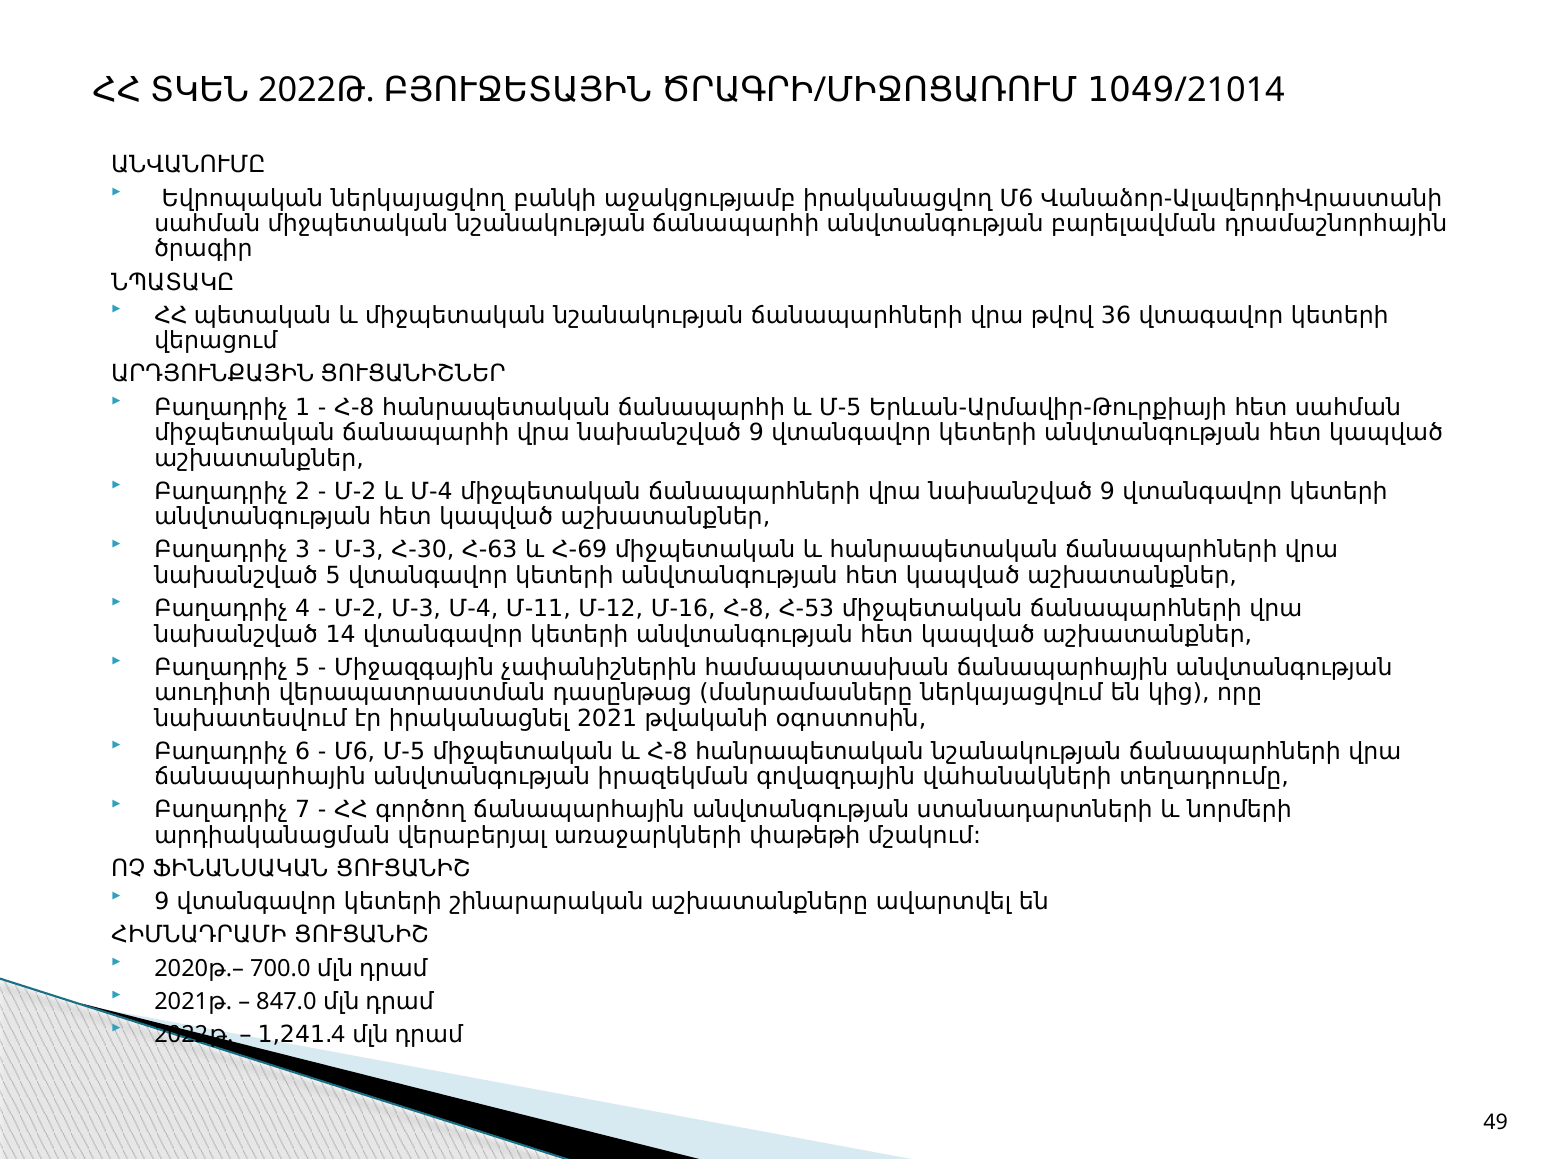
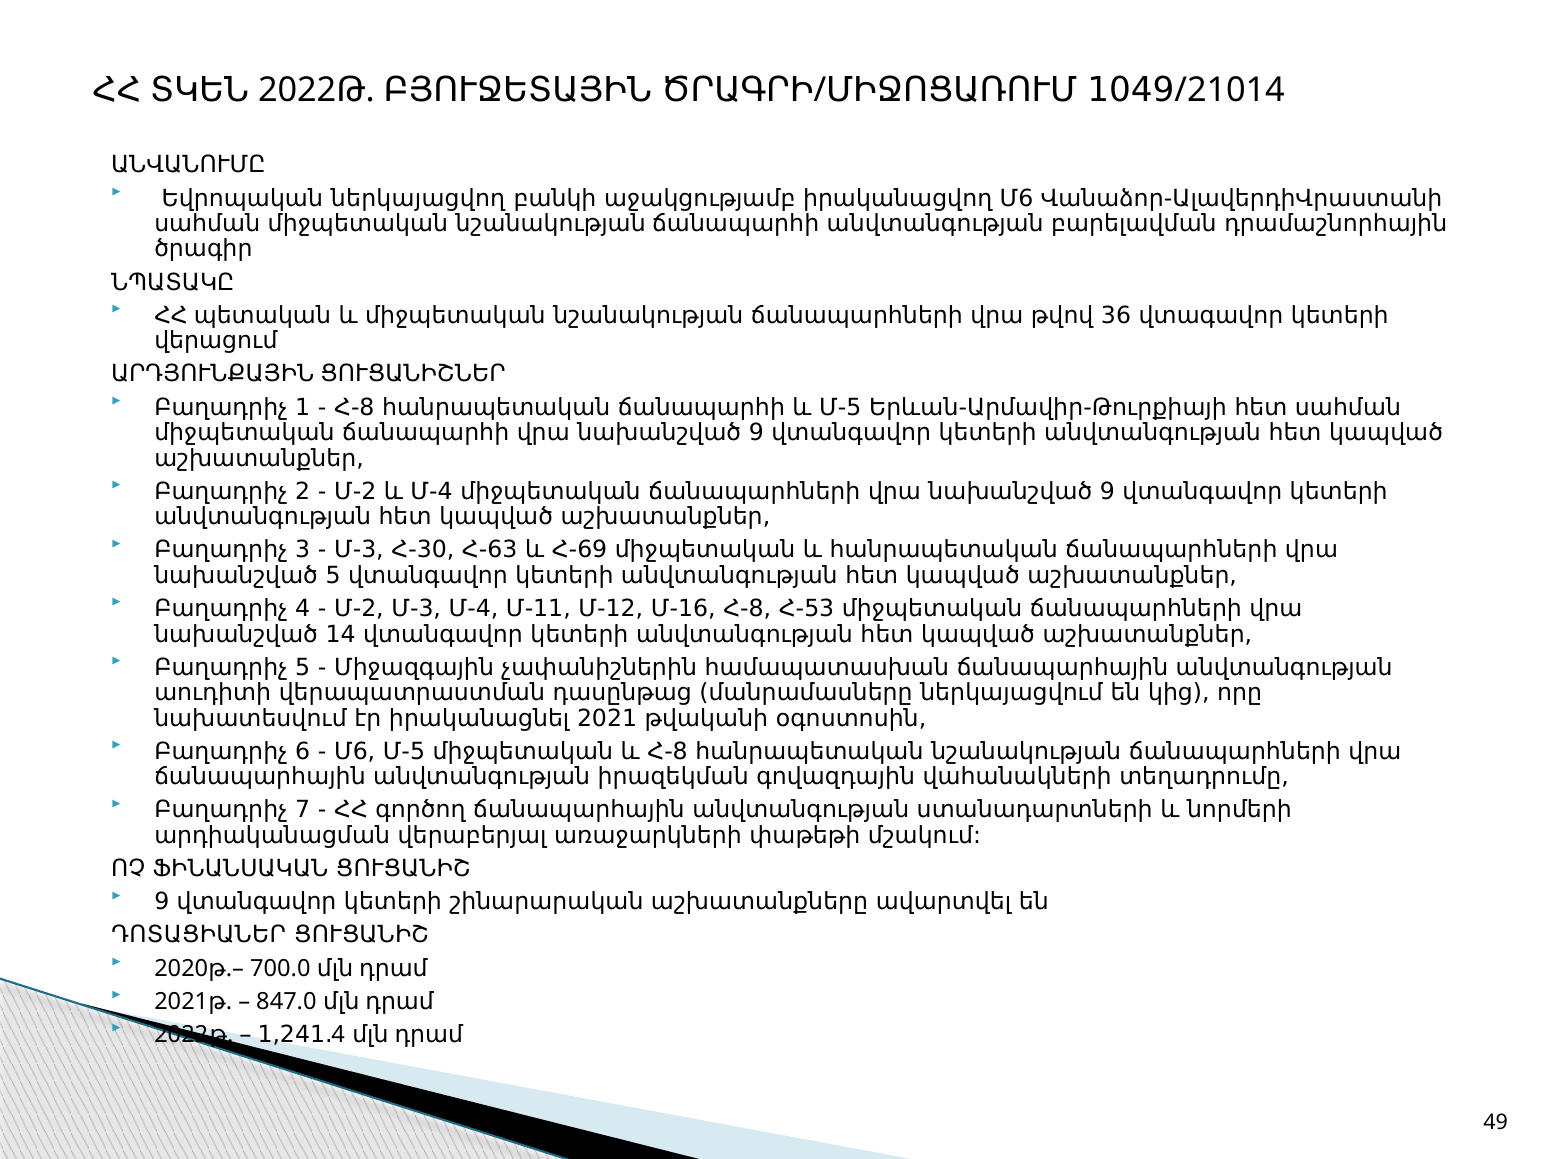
ՀԻՄՆԱԴՐԱՄԻ: ՀԻՄՆԱԴՐԱՄԻ -> ԴՈՏԱՑԻԱՆԵՐ (199, 935)
